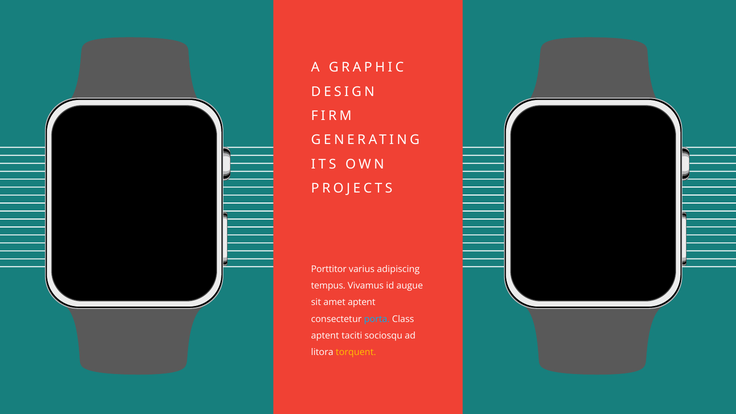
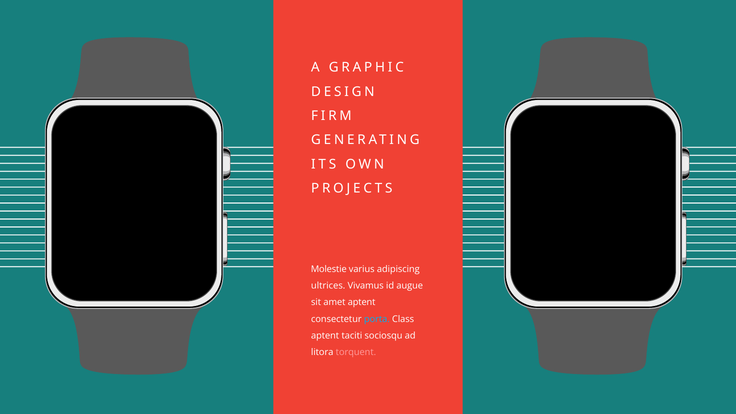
Porttitor: Porttitor -> Molestie (329, 269)
tempus: tempus -> ultrices (328, 286)
torquent colour: yellow -> pink (356, 352)
